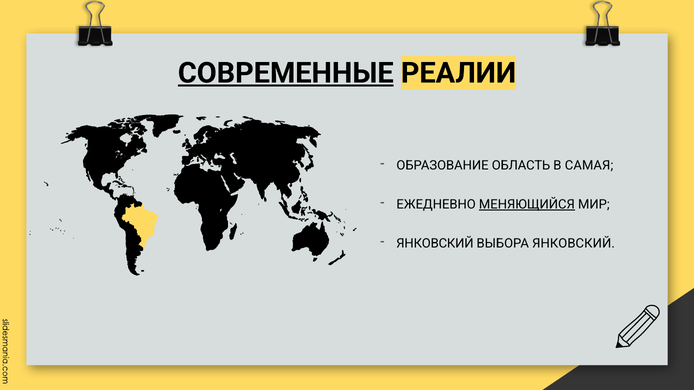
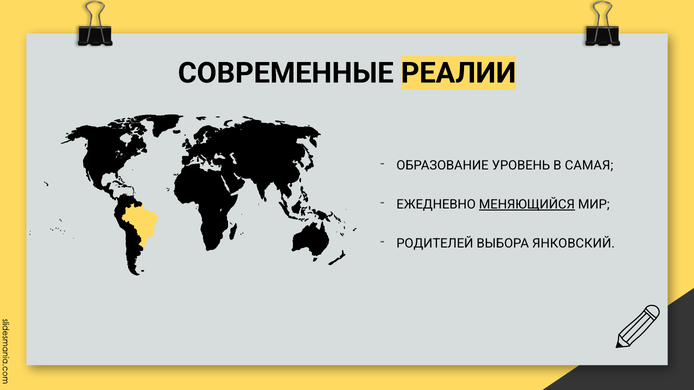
СОВРЕМЕННЫЕ underline: present -> none (286, 73)
ОБЛАСТЬ: ОБЛАСТЬ -> УРОВЕНЬ (521, 166)
ЯНКОВСКИЙ: ЯНКОВСКИЙ -> РОДИТЕЛЕЙ (435, 244)
